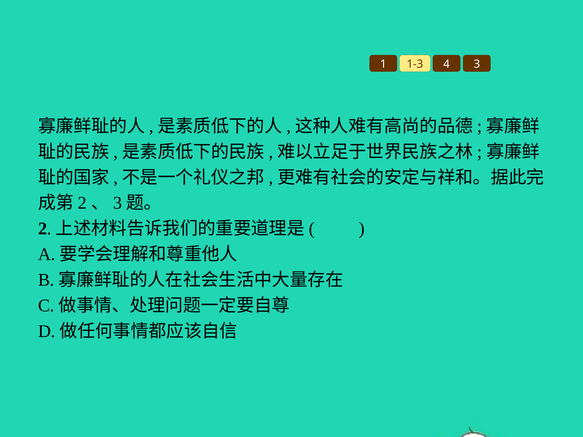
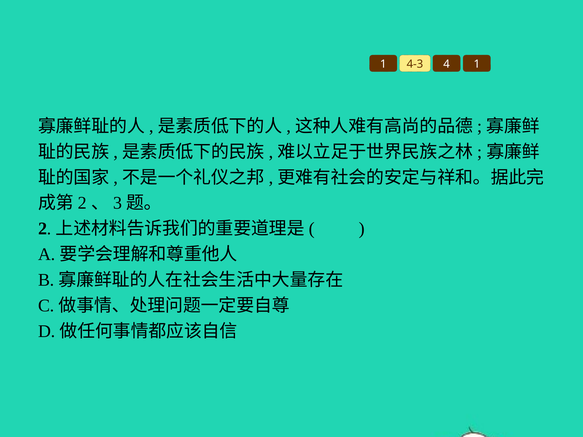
1-3: 1-3 -> 4-3 (415, 64)
4 3: 3 -> 1 (477, 64)
